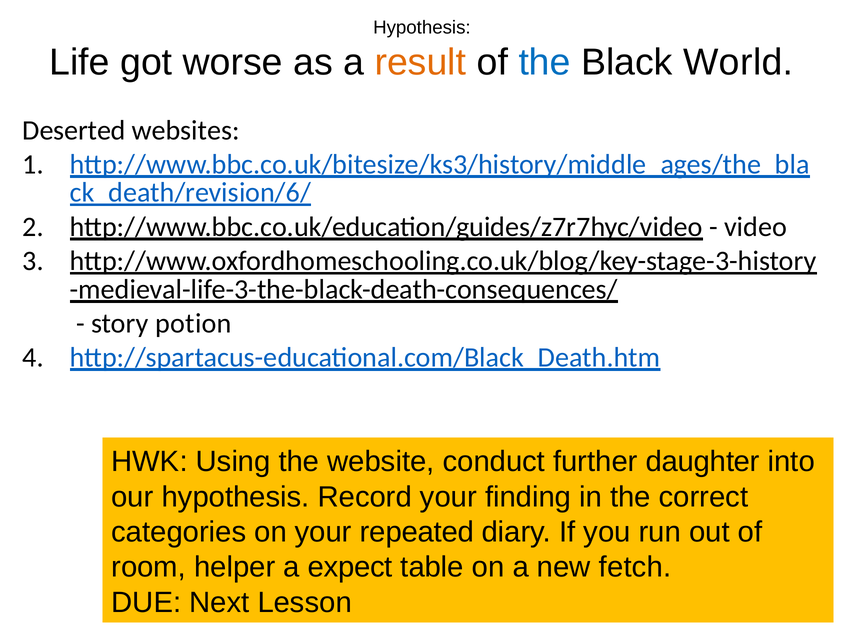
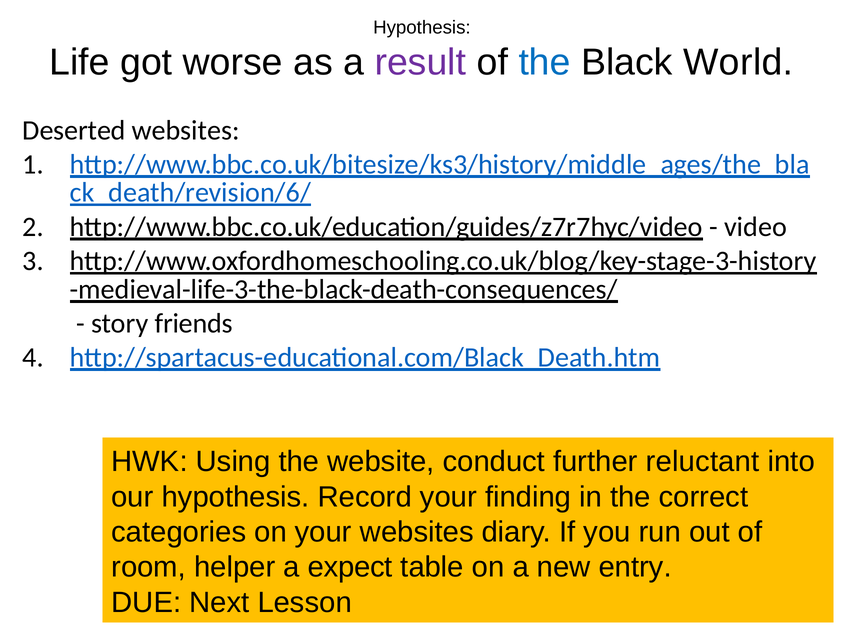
result colour: orange -> purple (420, 62)
potion: potion -> friends (194, 324)
daughter: daughter -> reluctant (703, 462)
your repeated: repeated -> websites (417, 532)
fetch: fetch -> entry (635, 567)
